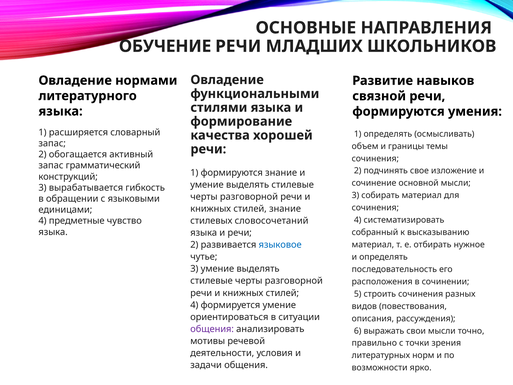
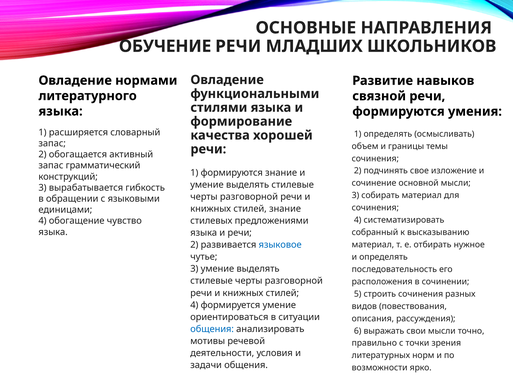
словосочетаний: словосочетаний -> предложениями (272, 221)
предметные: предметные -> обогащение (77, 221)
общения colour: purple -> blue (212, 329)
